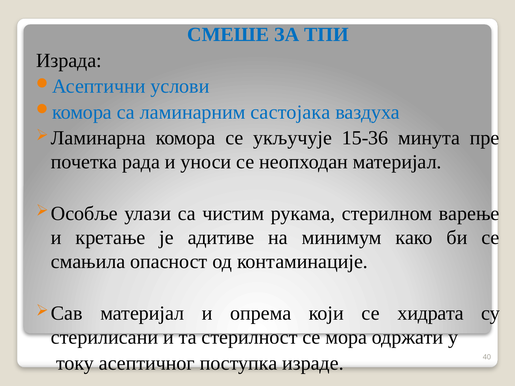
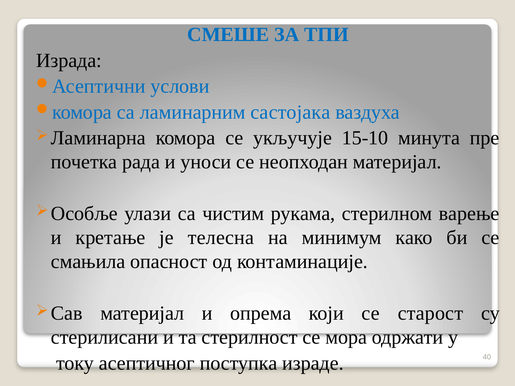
15-36: 15-36 -> 15-10 (365, 138)
адитиве: адитиве -> телесна (221, 238)
хидрата: хидрата -> старост (430, 313)
